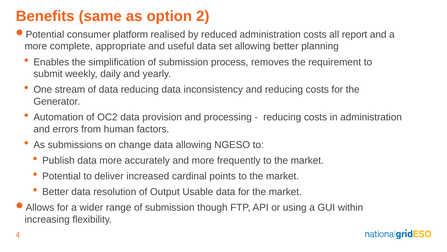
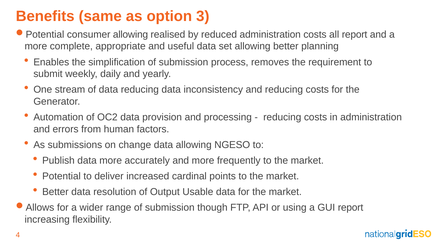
2: 2 -> 3 (203, 16)
consumer platform: platform -> allowing (131, 34)
GUI within: within -> report (351, 207)
